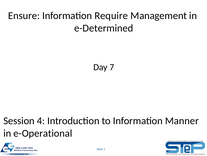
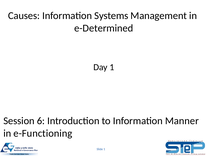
Ensure: Ensure -> Causes (24, 16)
Require: Require -> Systems (111, 16)
Day 7: 7 -> 1 (112, 67)
4: 4 -> 6 (41, 120)
e-Operational: e-Operational -> e-Functioning (43, 133)
